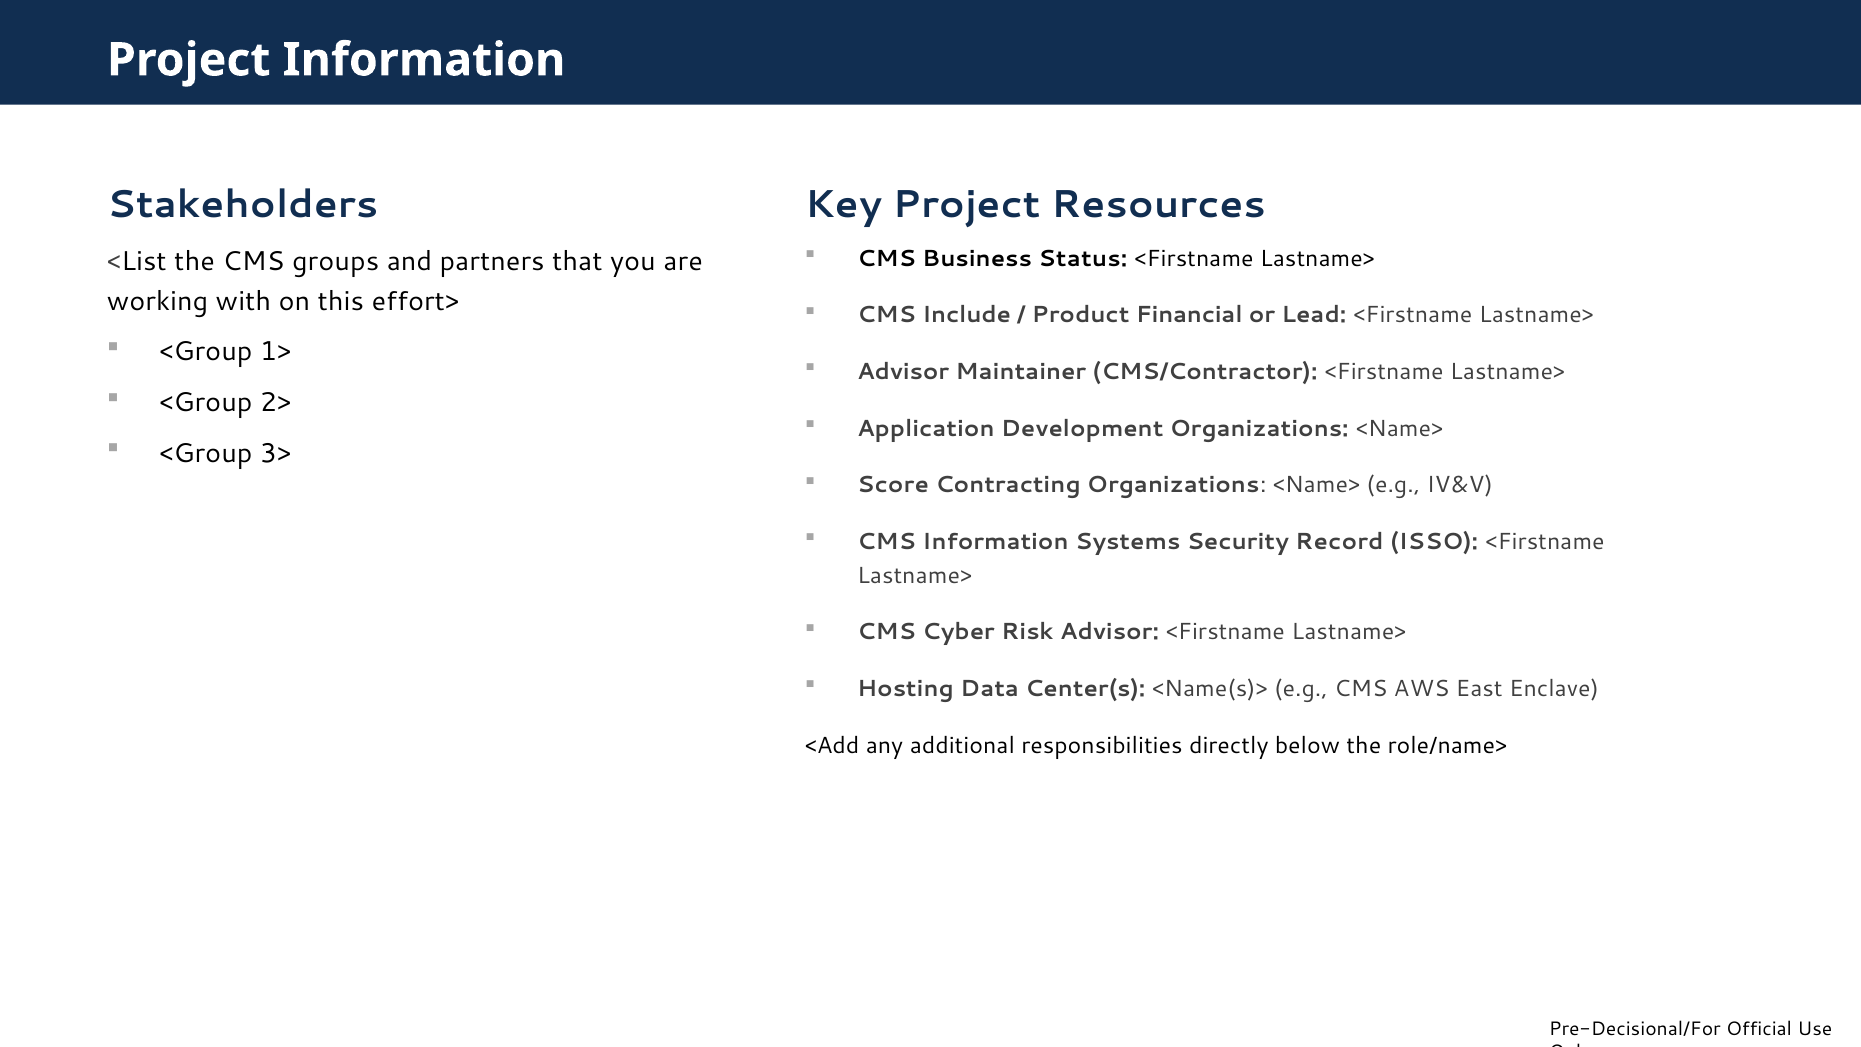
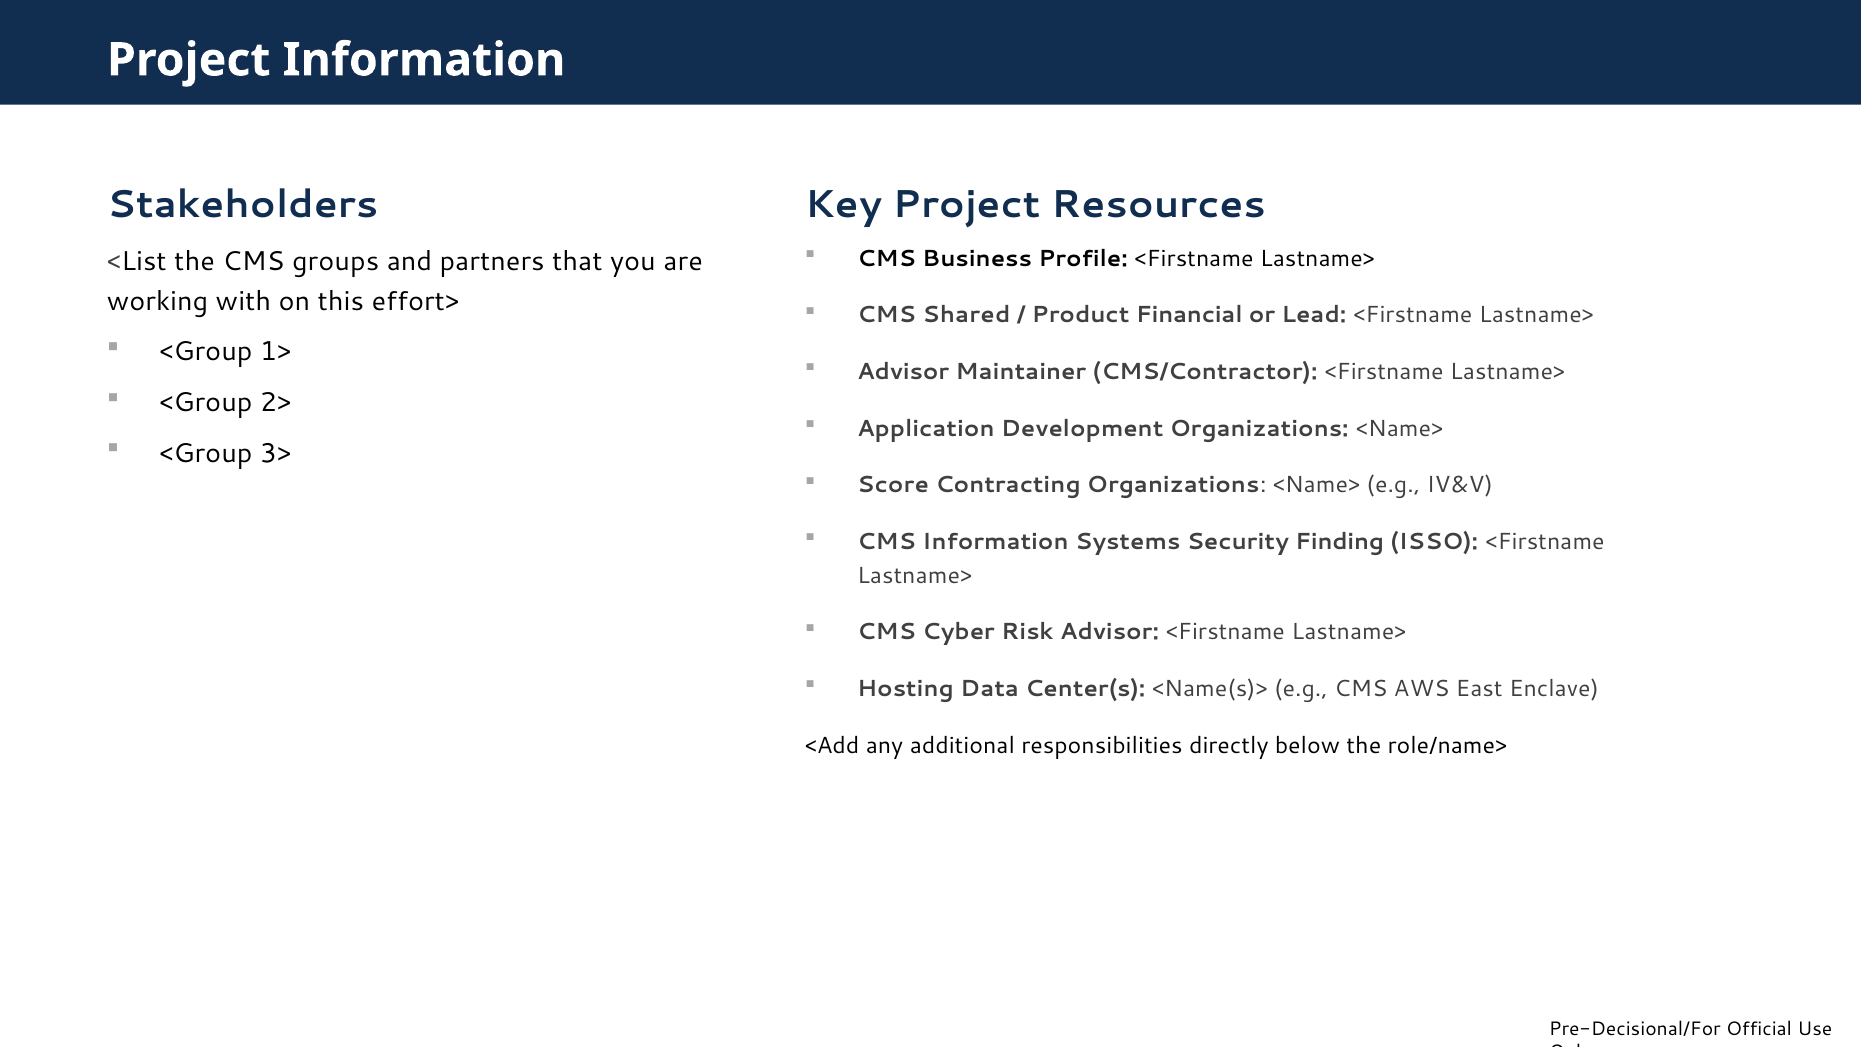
Status: Status -> Profile (1083, 258)
Include: Include -> Shared (966, 315)
Record: Record -> Finding (1340, 542)
